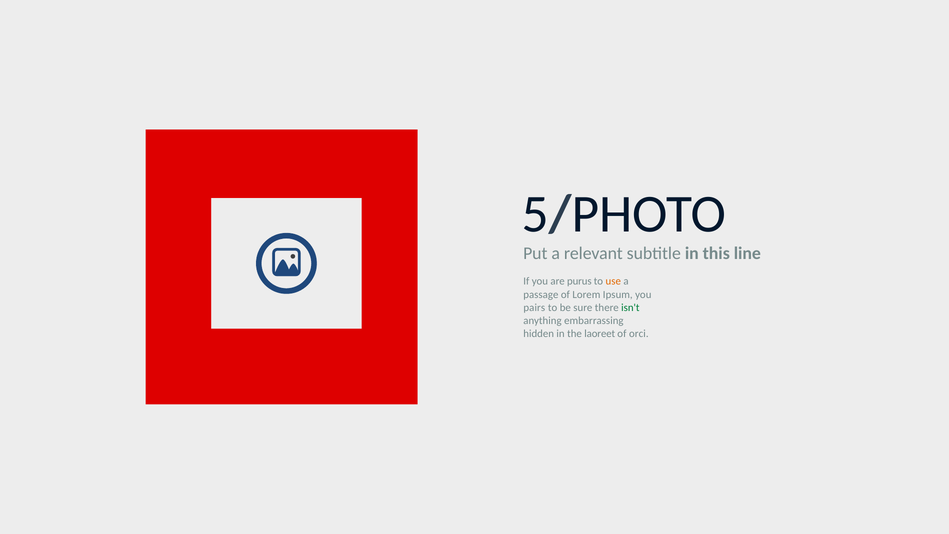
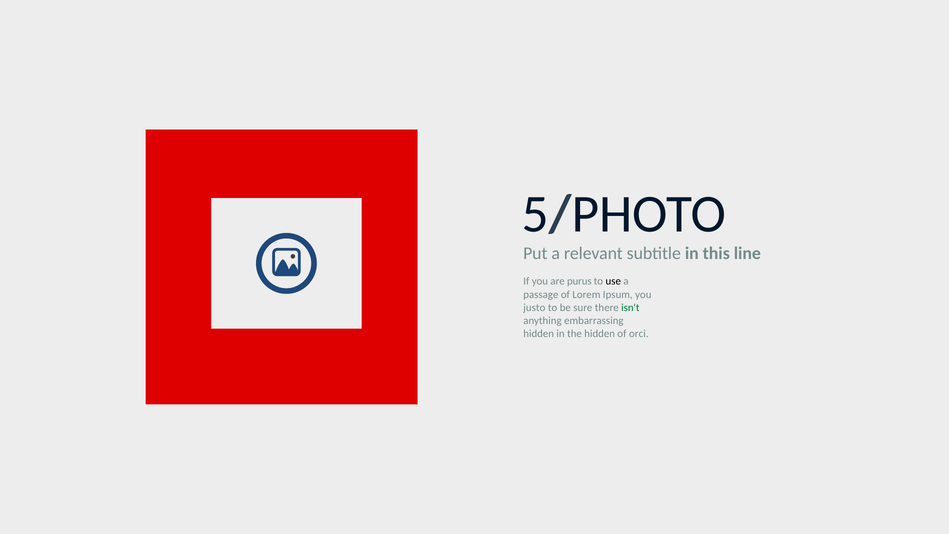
use colour: orange -> black (613, 281)
pairs: pairs -> justo (534, 307)
the laoreet: laoreet -> hidden (600, 333)
